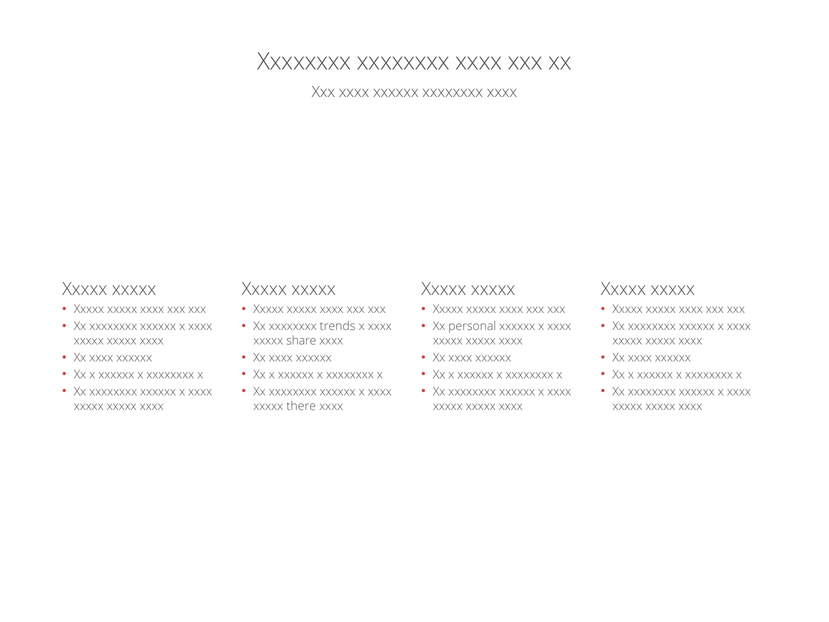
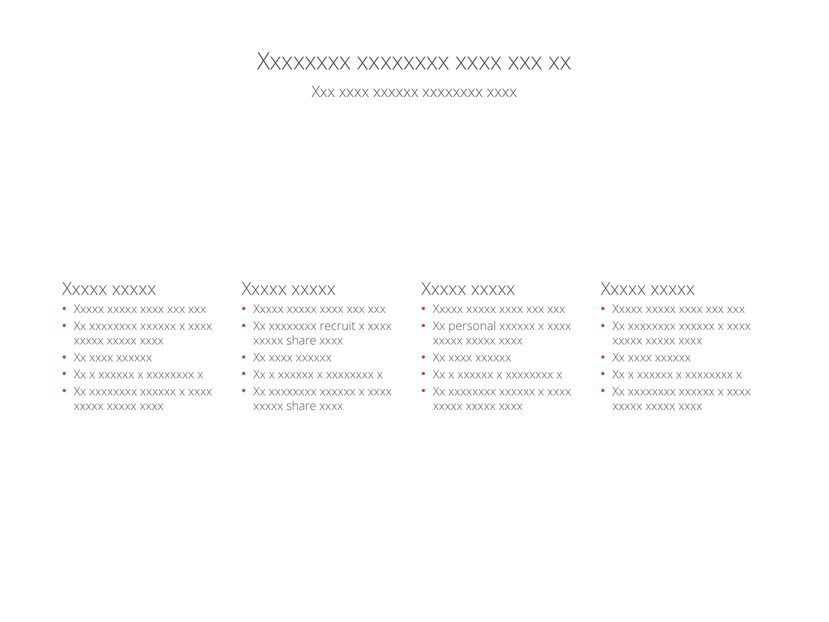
trends: trends -> recruit (338, 326)
there: there -> share (301, 406)
